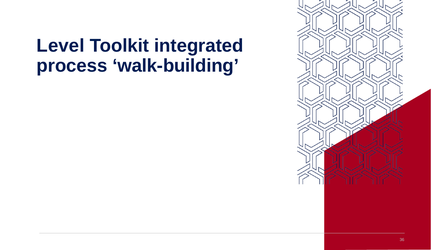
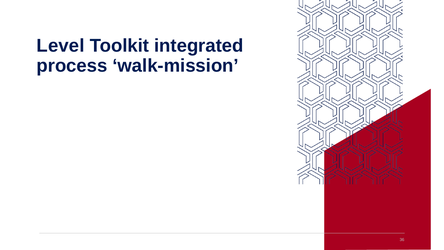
walk-building: walk-building -> walk-mission (176, 66)
